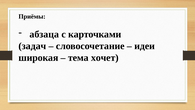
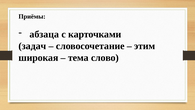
идеи: идеи -> этим (145, 46)
хочет: хочет -> слово (105, 58)
